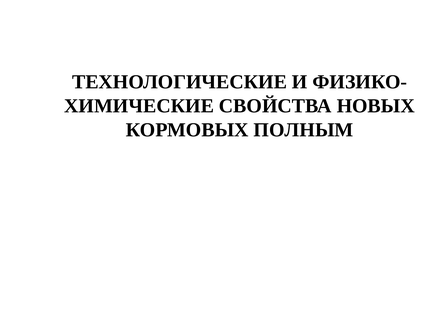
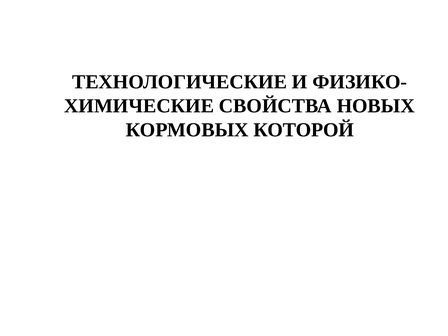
ПОЛНЫМ: ПОЛНЫМ -> КОТОРОЙ (304, 130)
